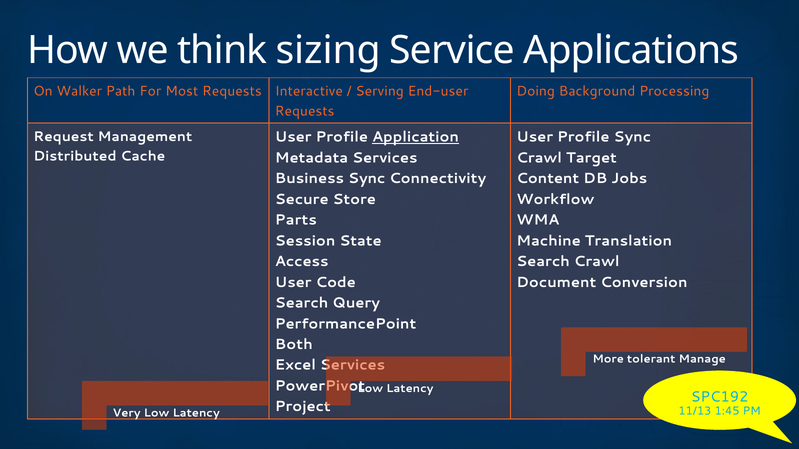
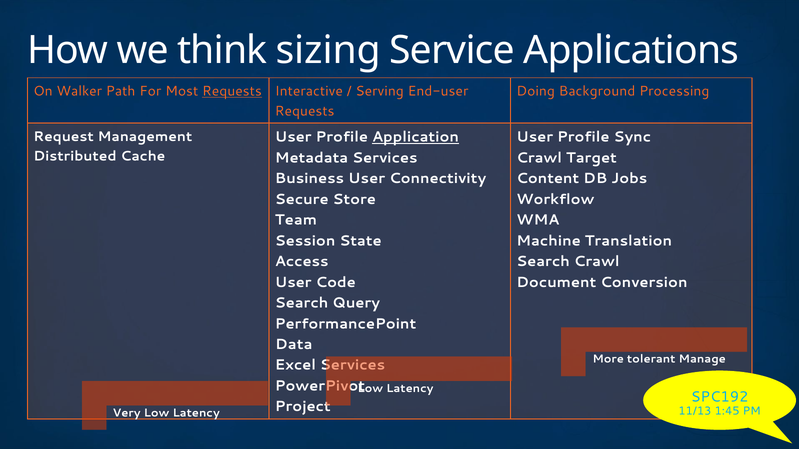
Requests underline: none -> present (232, 91)
Business Sync: Sync -> User (367, 179)
Parts: Parts -> Team (296, 220)
Both: Both -> Data (294, 345)
